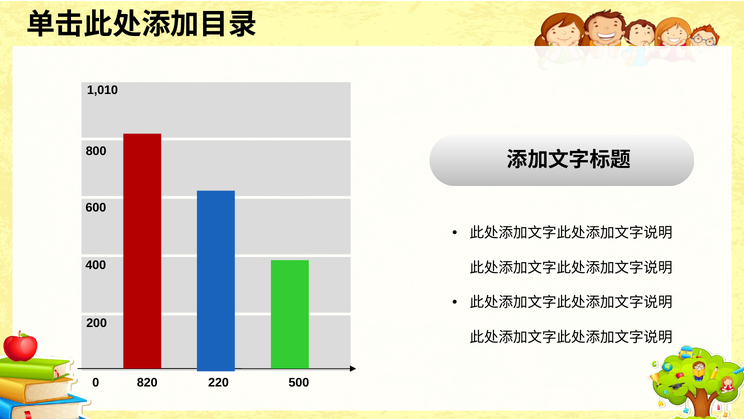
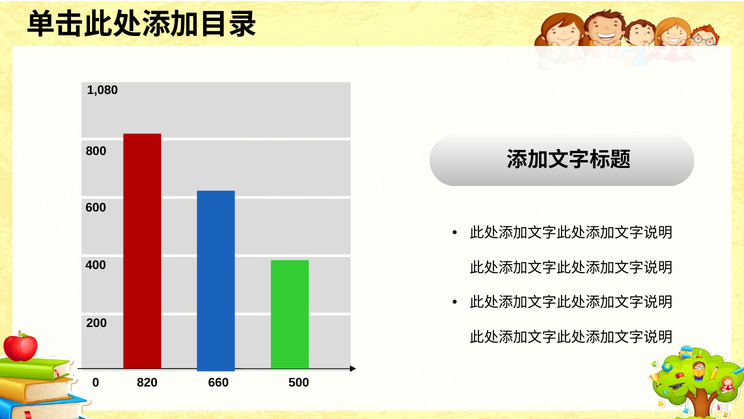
1,010: 1,010 -> 1,080 (103, 90)
220: 220 -> 660 (219, 382)
